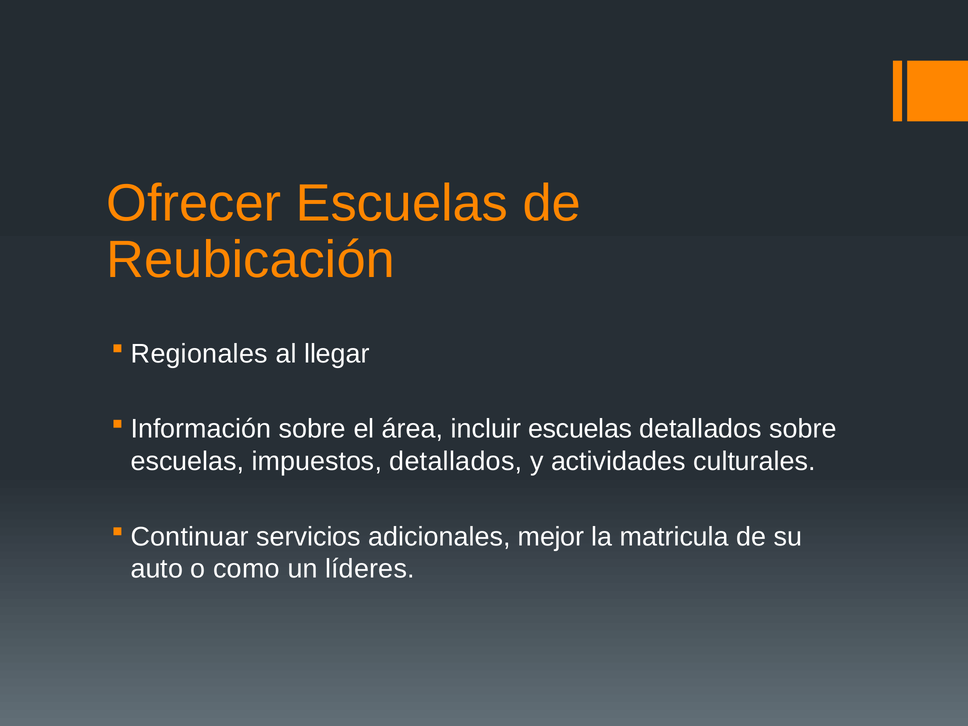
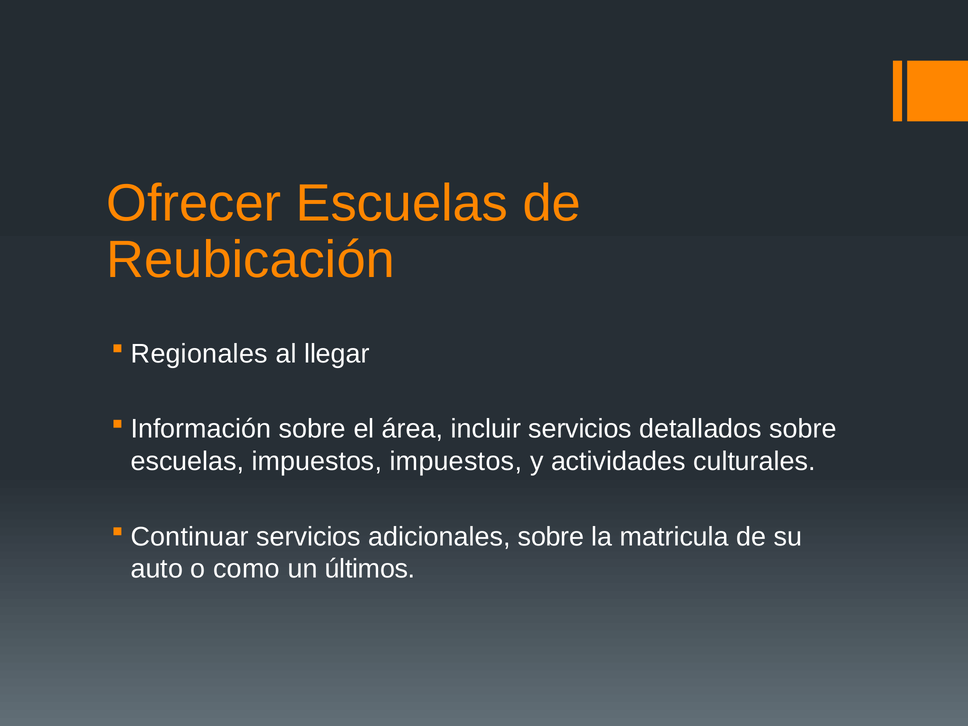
incluir escuelas: escuelas -> servicios (580, 429)
impuestos detallados: detallados -> impuestos (456, 461)
adicionales mejor: mejor -> sobre (551, 537)
líderes: líderes -> últimos (370, 569)
